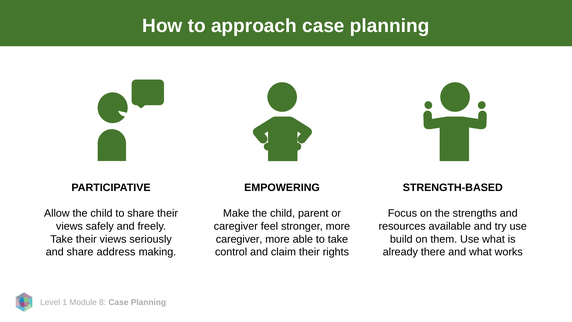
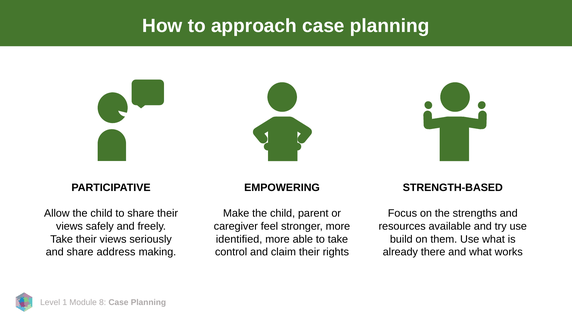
caregiver: caregiver -> identified (239, 239)
